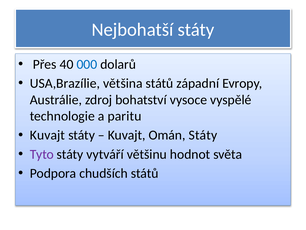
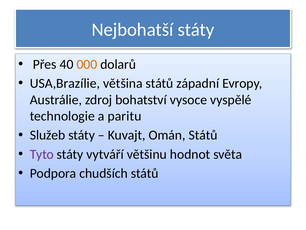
000 colour: blue -> orange (87, 64)
Kuvajt: Kuvajt -> Služeb (48, 135)
Omán Státy: Státy -> Států (203, 135)
